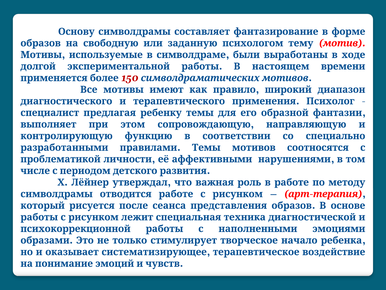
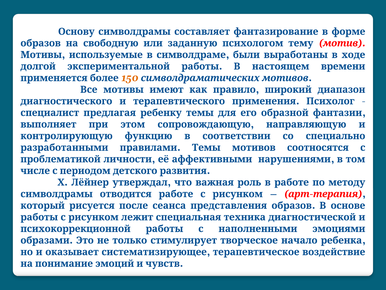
150 colour: red -> orange (130, 78)
